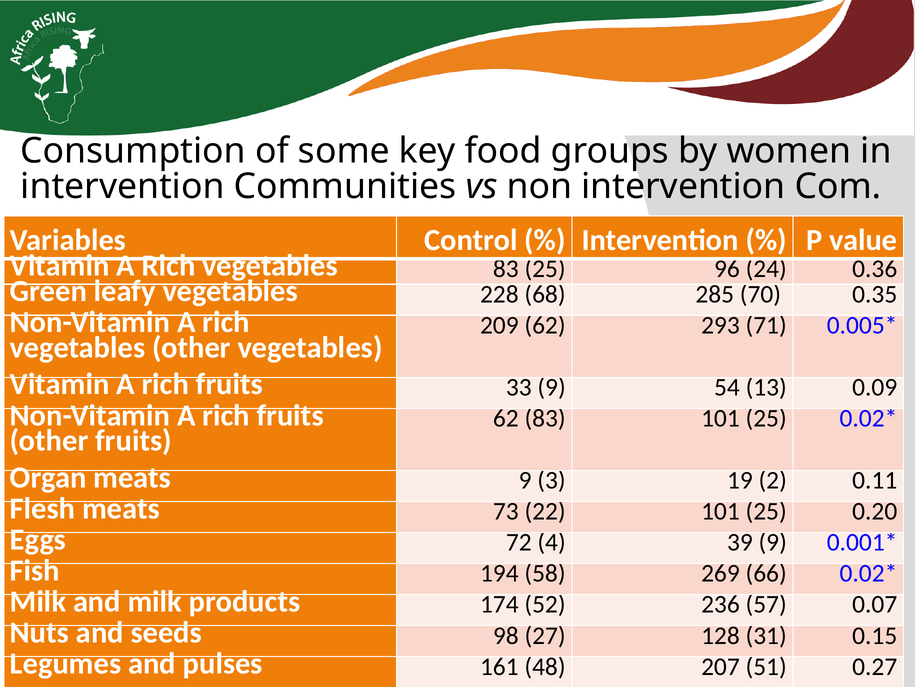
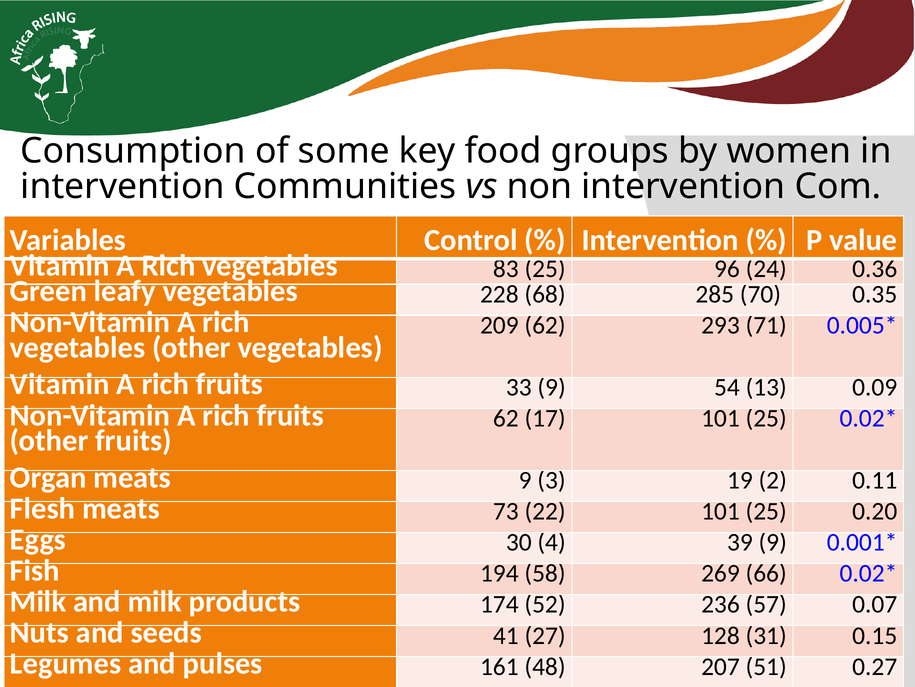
62 83: 83 -> 17 (545, 418)
72: 72 -> 30 (519, 542)
98: 98 -> 41 (506, 635)
